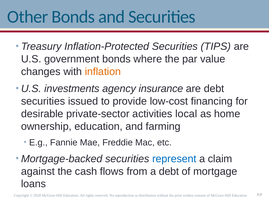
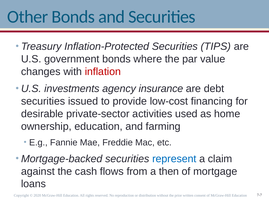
inflation colour: orange -> red (103, 72)
local: local -> used (186, 114)
a debt: debt -> then (169, 171)
